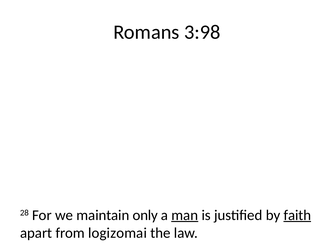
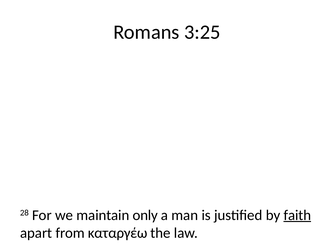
3:98: 3:98 -> 3:25 (202, 32)
man underline: present -> none (185, 216)
logizomai: logizomai -> καταργέω (118, 233)
